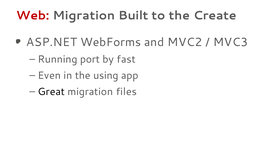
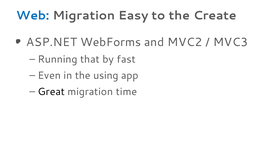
Web colour: red -> blue (33, 16)
Built: Built -> Easy (133, 16)
port: port -> that (90, 59)
files: files -> time (126, 92)
